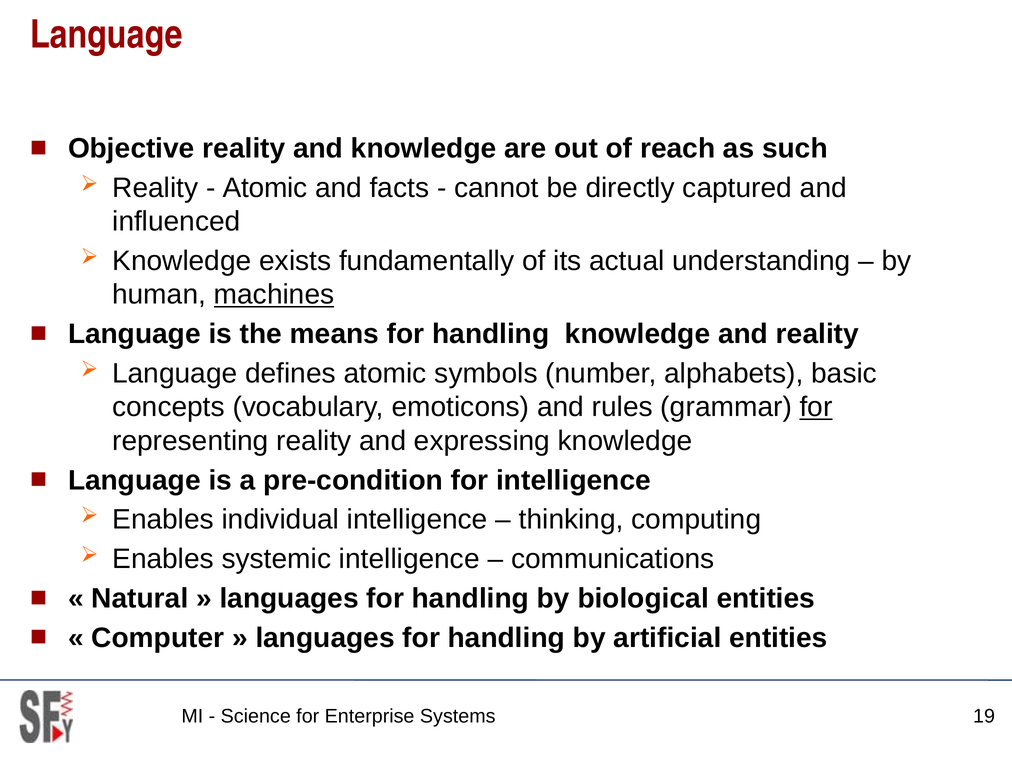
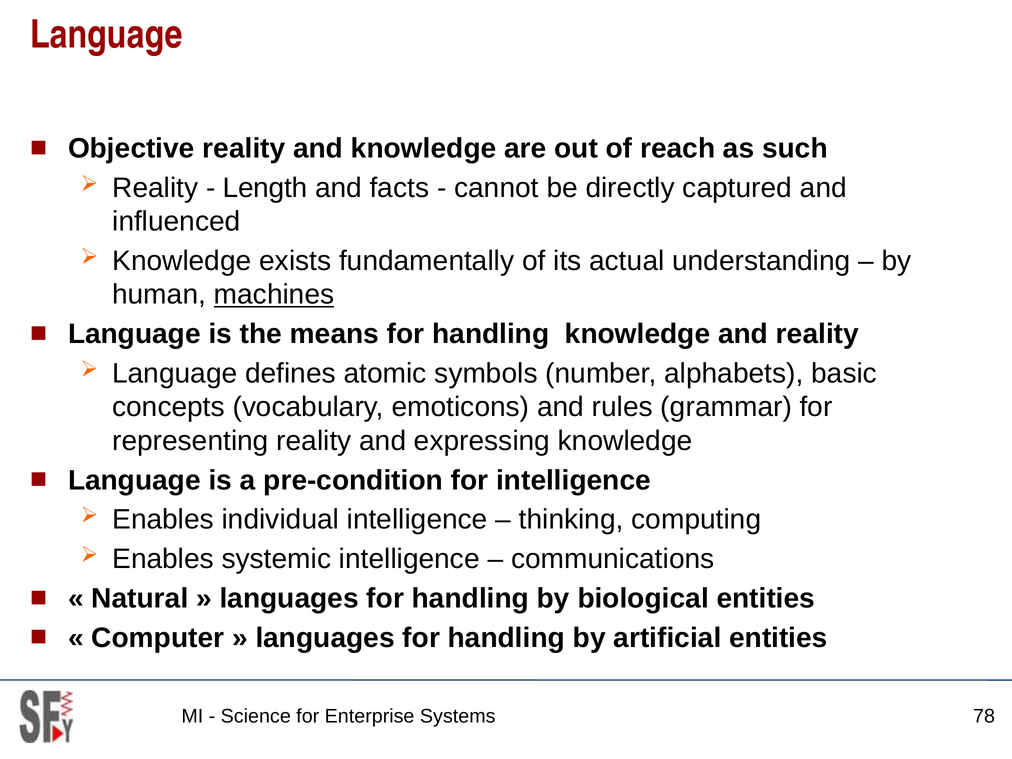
Atomic: Atomic -> Length (265, 188)
for underline: present -> none (816, 407)
19: 19 -> 78 (984, 716)
